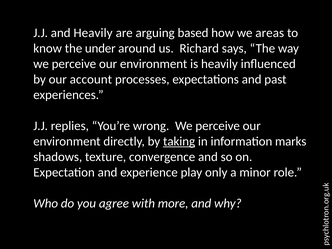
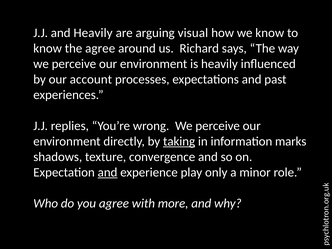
based: based -> visual (193, 33)
we areas: areas -> know (270, 33)
the under: under -> agree (100, 48)
and underline: none -> present (108, 172)
